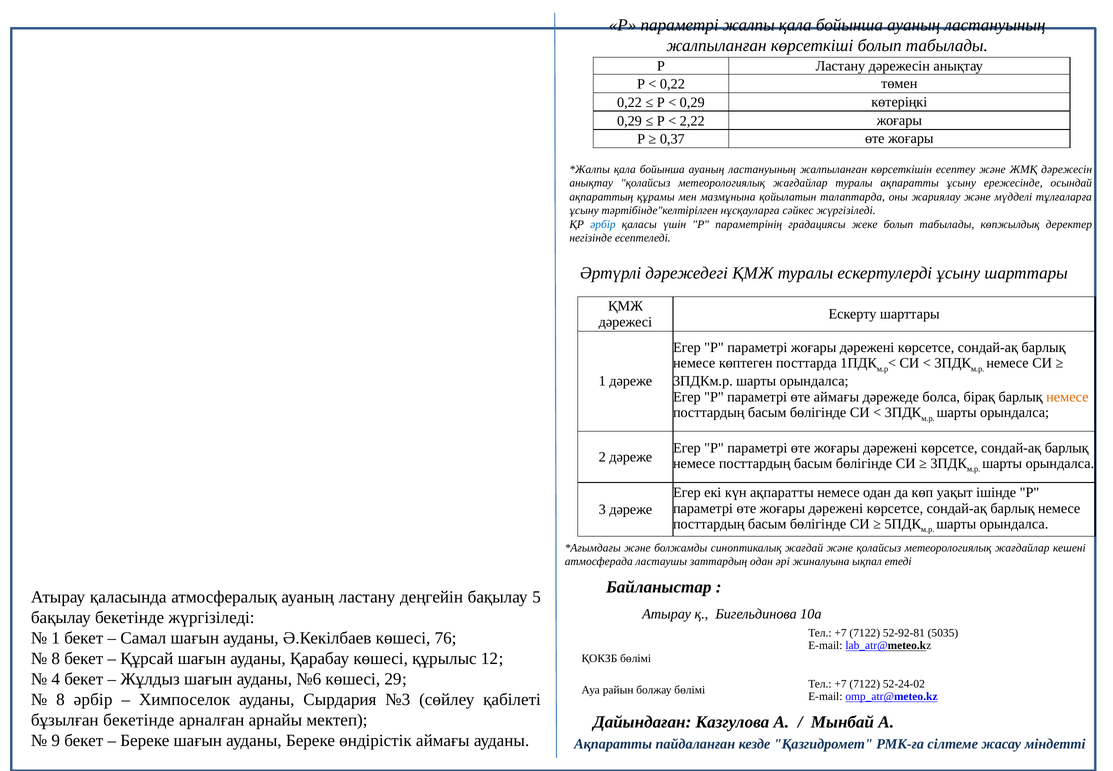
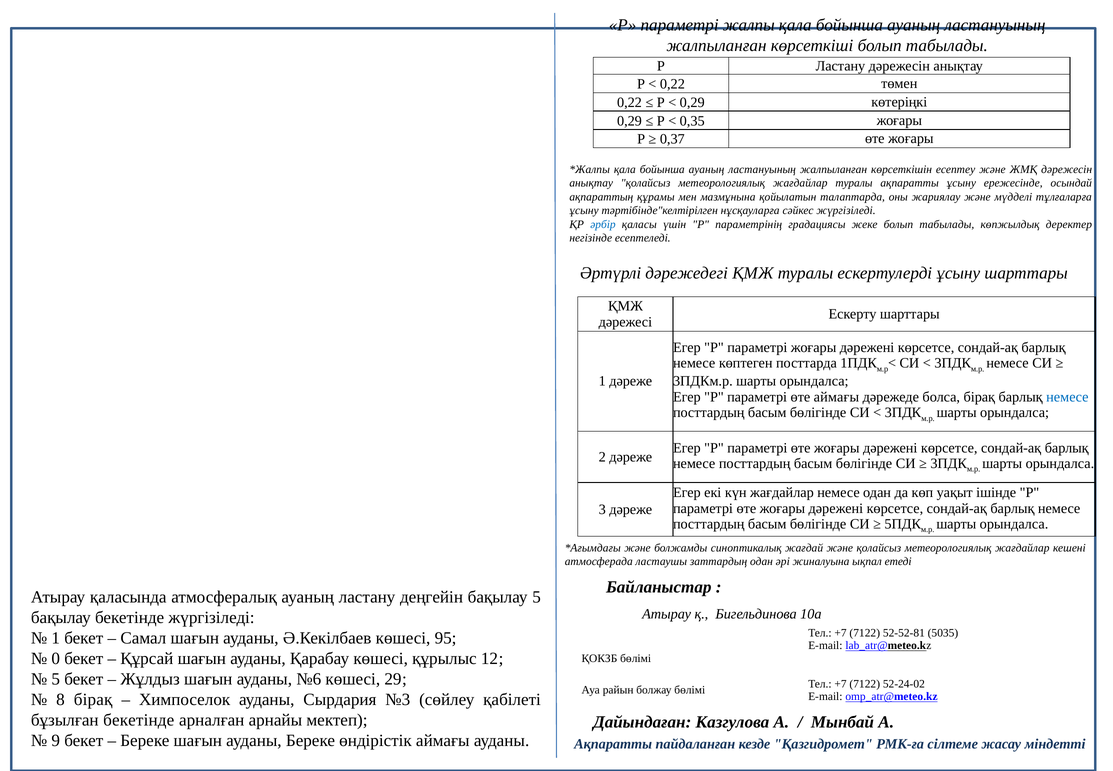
2,22: 2,22 -> 0,35 (692, 121)
немесе colour: orange -> blue (1067, 397)
күн ақпаратты: ақпаратты -> жағдайлар (782, 492)
52-92-81: 52-92-81 -> 52-52-81 (904, 633)
76: 76 -> 95 (446, 638)
8: 8 -> 0 (56, 658)
4: 4 -> 5 (56, 679)
8 әрбір: әрбір -> бірақ (93, 699)
